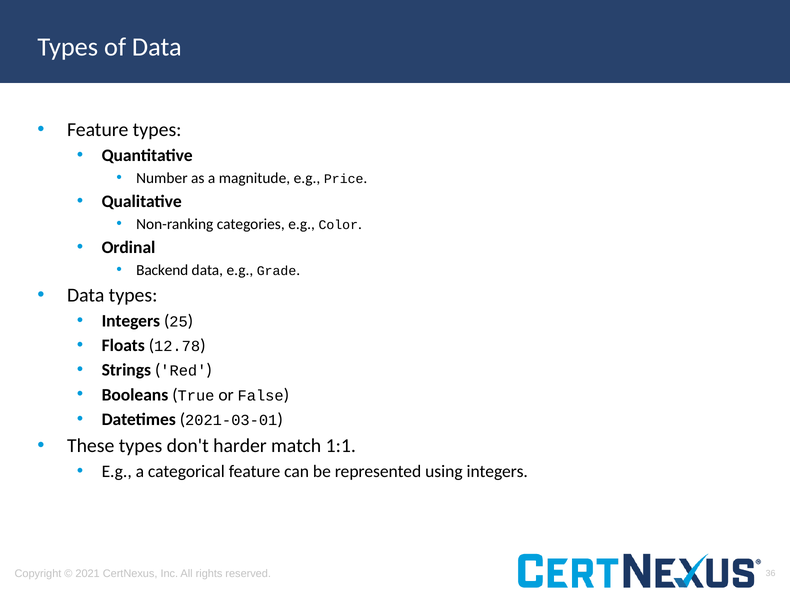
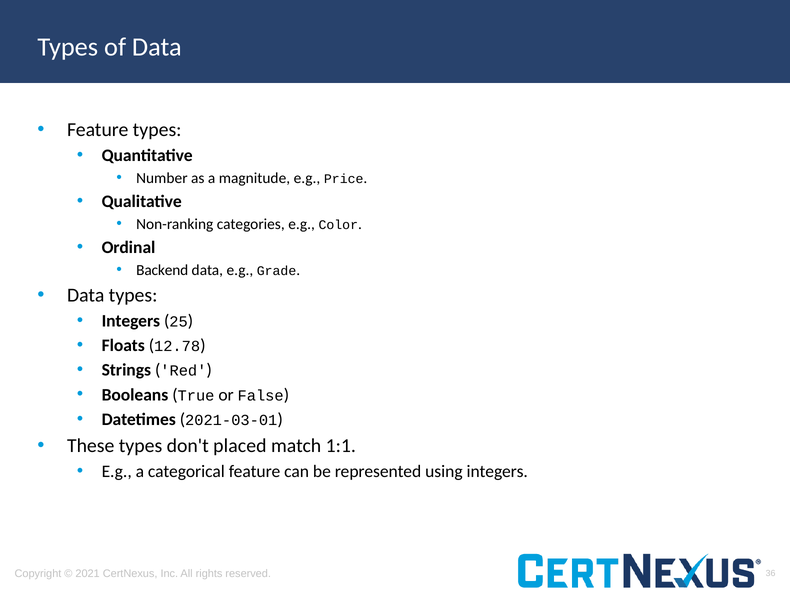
harder: harder -> placed (240, 446)
